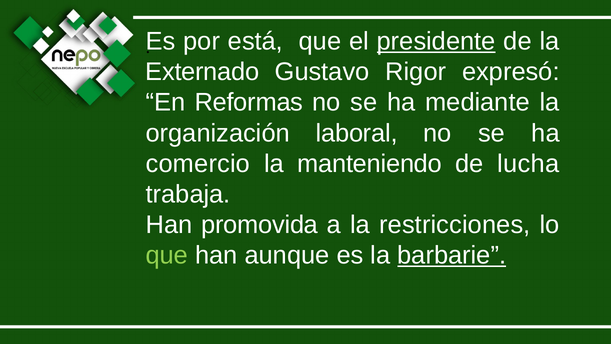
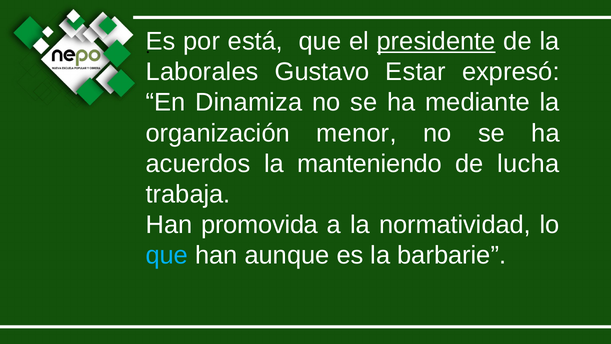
Externado: Externado -> Laborales (202, 72)
Rigor: Rigor -> Estar (416, 72)
Reformas: Reformas -> Dinamiza (249, 102)
laboral: laboral -> menor (356, 133)
comercio: comercio -> acuerdos (198, 164)
restricciones: restricciones -> normatividad (455, 225)
que colour: light green -> light blue (167, 255)
barbarie underline: present -> none (452, 255)
